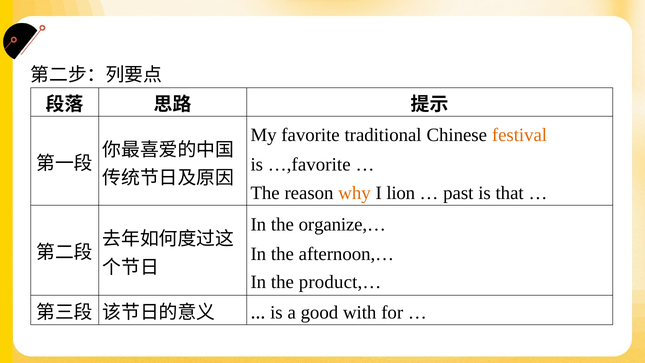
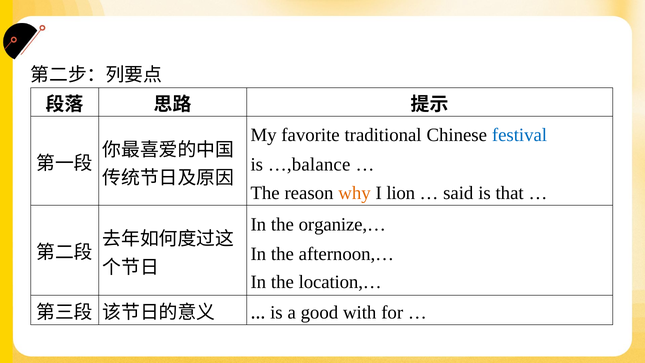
festival colour: orange -> blue (519, 135)
…,favorite: …,favorite -> …,balance (309, 165)
past: past -> said (458, 193)
product,…: product,… -> location,… (340, 282)
